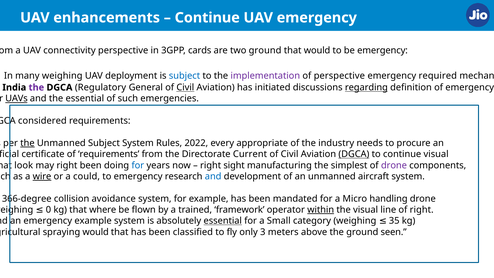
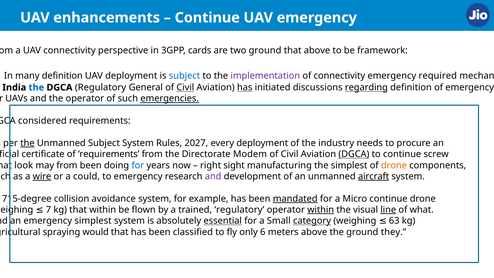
that would: would -> above (317, 50)
be emergency: emergency -> framework (382, 50)
many weighing: weighing -> definition (62, 76)
of perspective: perspective -> connectivity (339, 76)
the colour: purple -> blue (36, 87)
has underline: none -> present (245, 87)
UAVs underline: present -> none (16, 99)
the essential: essential -> operator (85, 99)
emergencies underline: none -> present (170, 99)
2022: 2022 -> 2027 (196, 143)
every appropriate: appropriate -> deployment (262, 143)
Current: Current -> Modem (250, 154)
continue visual: visual -> screw (436, 154)
may right: right -> from (67, 165)
drone colour: purple -> orange (394, 165)
and colour: blue -> purple (213, 176)
aircraft underline: none -> present (374, 176)
366-degree: 366-degree -> 715-degree (27, 199)
mandated underline: none -> present (295, 199)
Micro handling: handling -> continue (388, 199)
0: 0 -> 7 (48, 210)
that where: where -> within (103, 210)
trained framework: framework -> regulatory (239, 210)
line underline: none -> present (388, 210)
of right: right -> what (422, 210)
emergency example: example -> simplest (93, 221)
category underline: none -> present (312, 221)
35: 35 -> 63 (394, 221)
3: 3 -> 6 (263, 232)
seen: seen -> they (394, 232)
